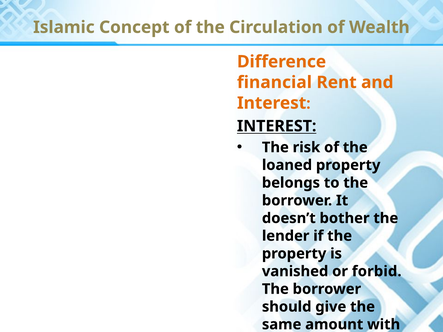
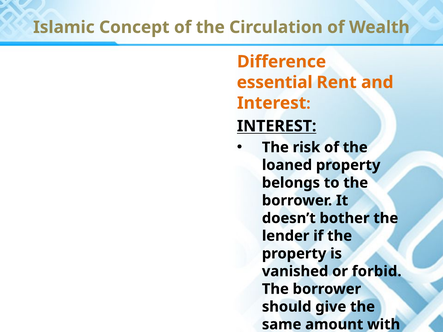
financial: financial -> essential (275, 82)
